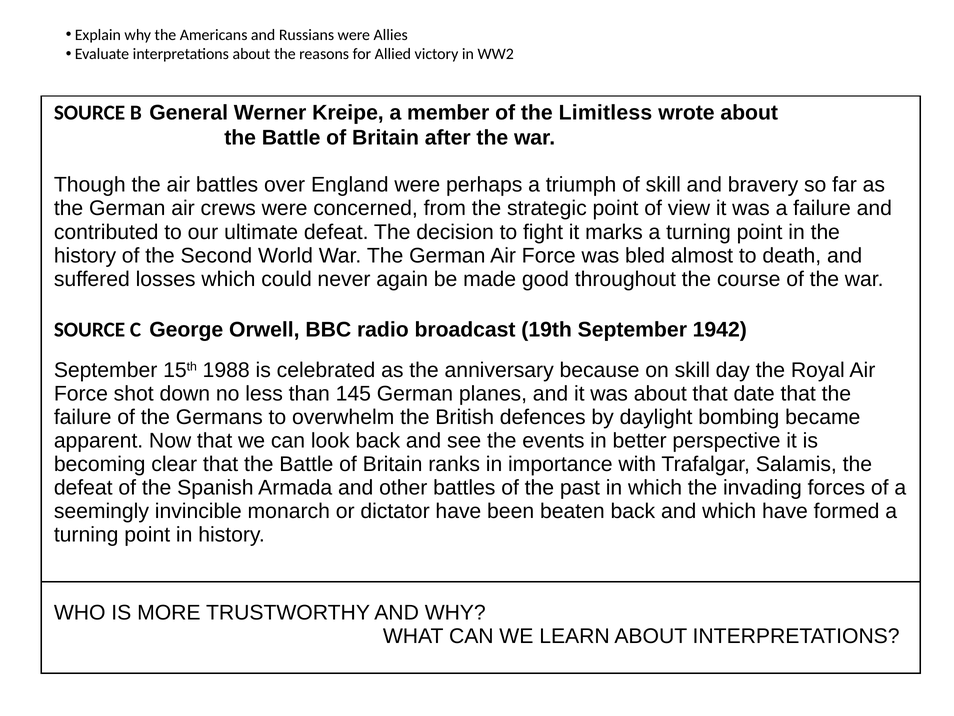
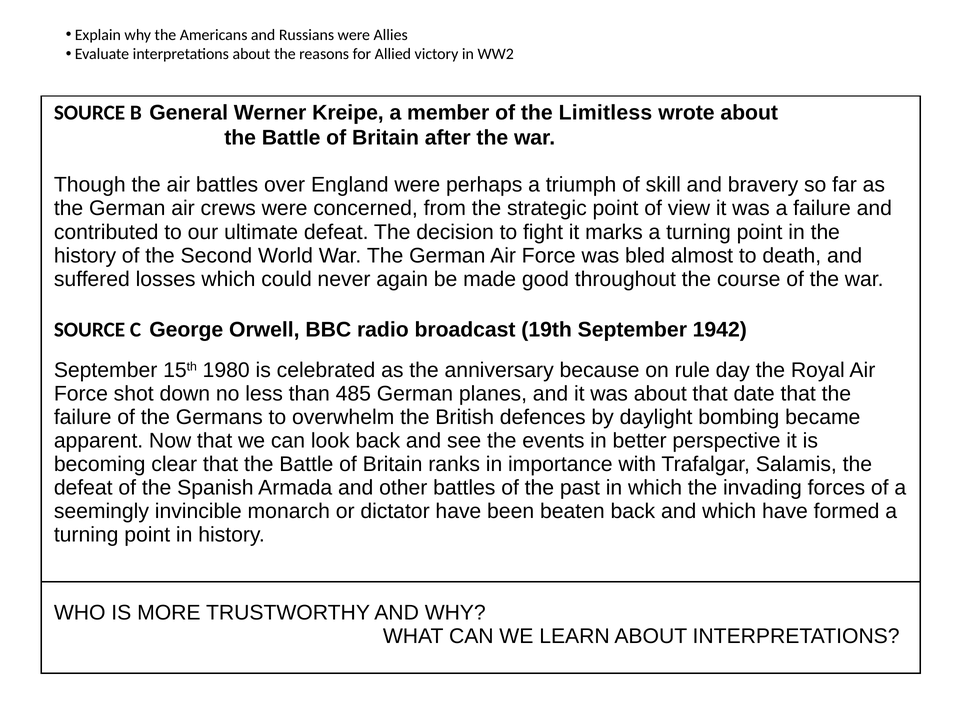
1988: 1988 -> 1980 (226, 370)
on skill: skill -> rule (692, 370)
145: 145 -> 485 (353, 393)
